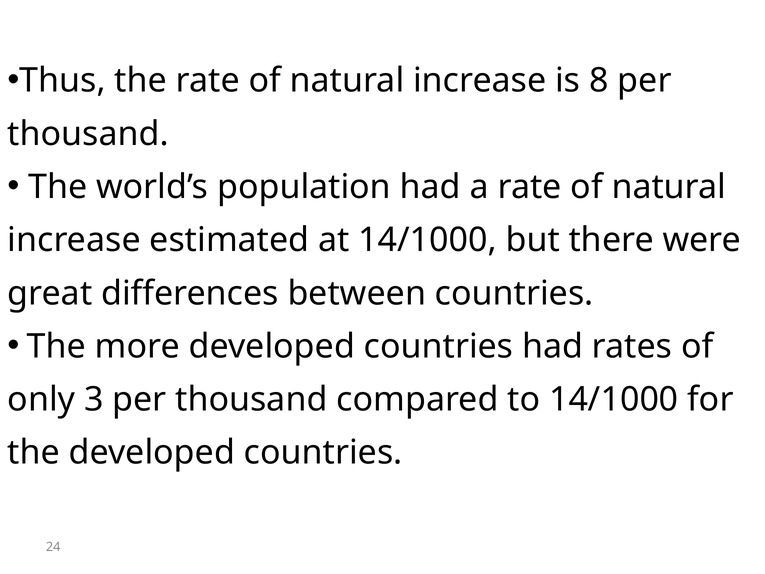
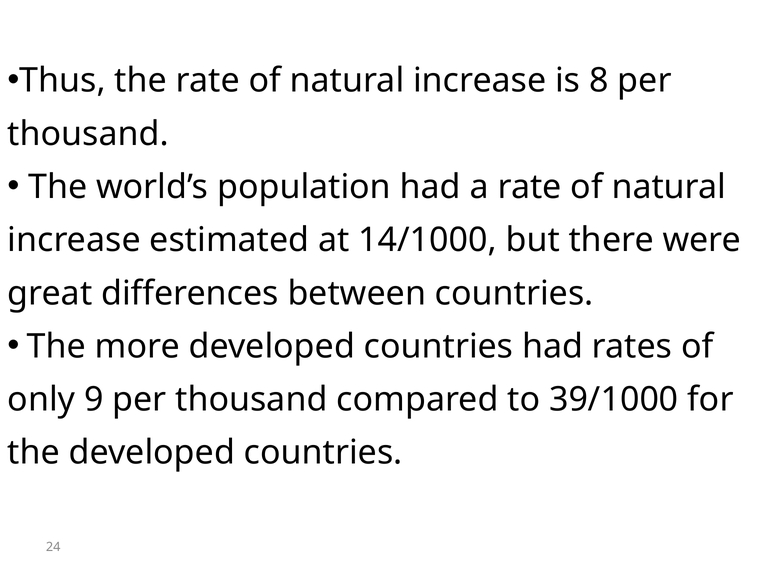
3: 3 -> 9 (94, 399)
to 14/1000: 14/1000 -> 39/1000 (614, 399)
